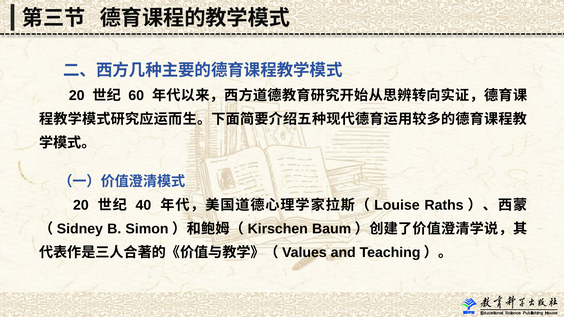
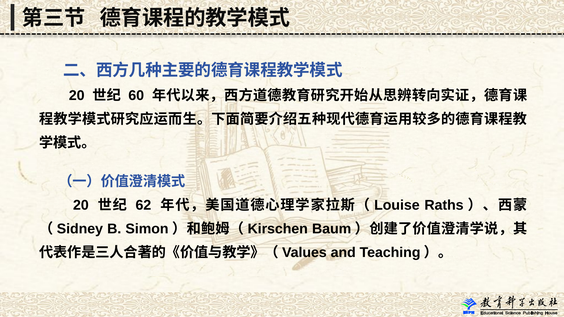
40: 40 -> 62 (143, 205)
